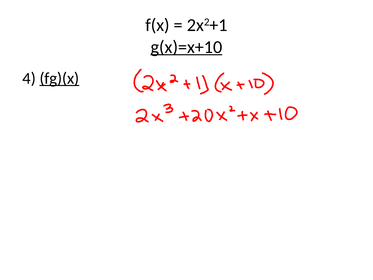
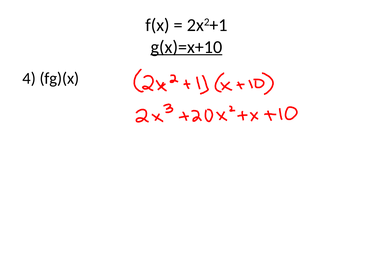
fg)(x underline: present -> none (59, 78)
